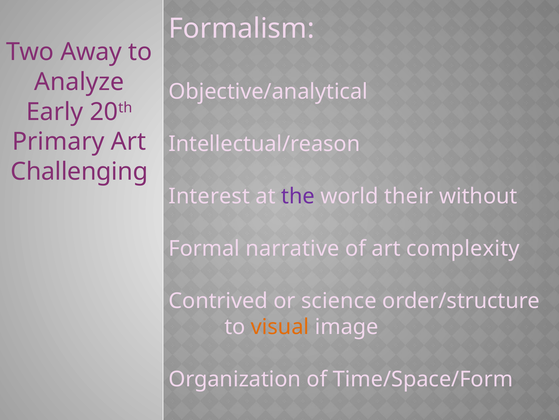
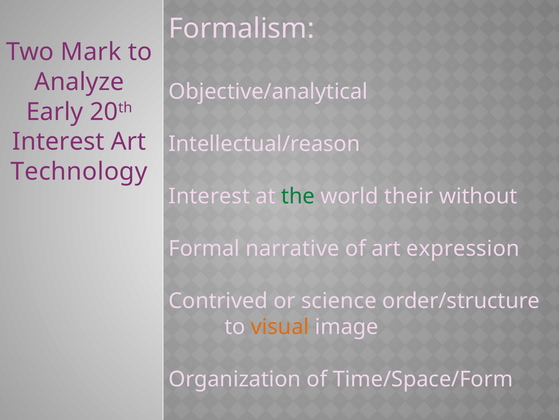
Away: Away -> Mark (91, 52)
Primary: Primary -> Interest (58, 141)
Challenging: Challenging -> Technology (79, 171)
the colour: purple -> green (298, 196)
complexity: complexity -> expression (463, 248)
